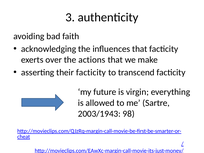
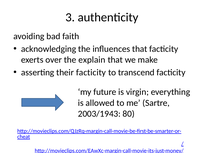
actions: actions -> explain (92, 60)
98: 98 -> 80 (129, 114)
